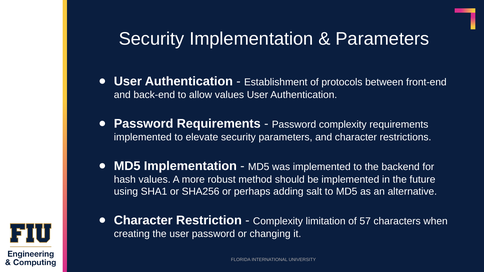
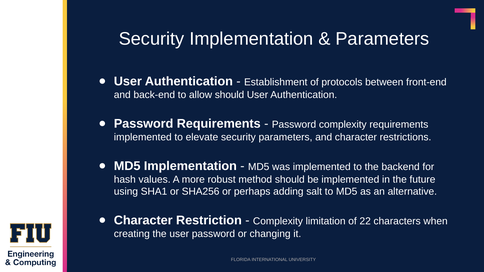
allow values: values -> should (230, 95)
57: 57 -> 22 (365, 221)
